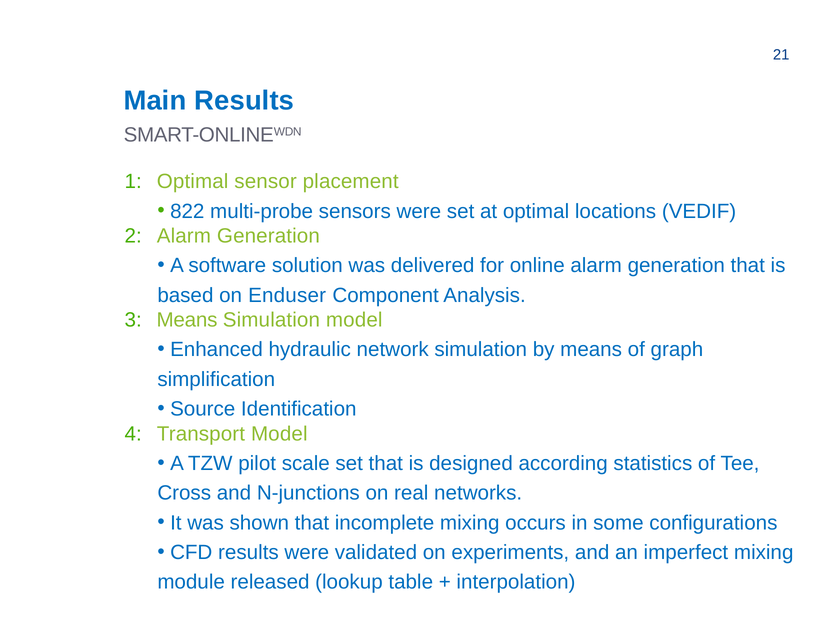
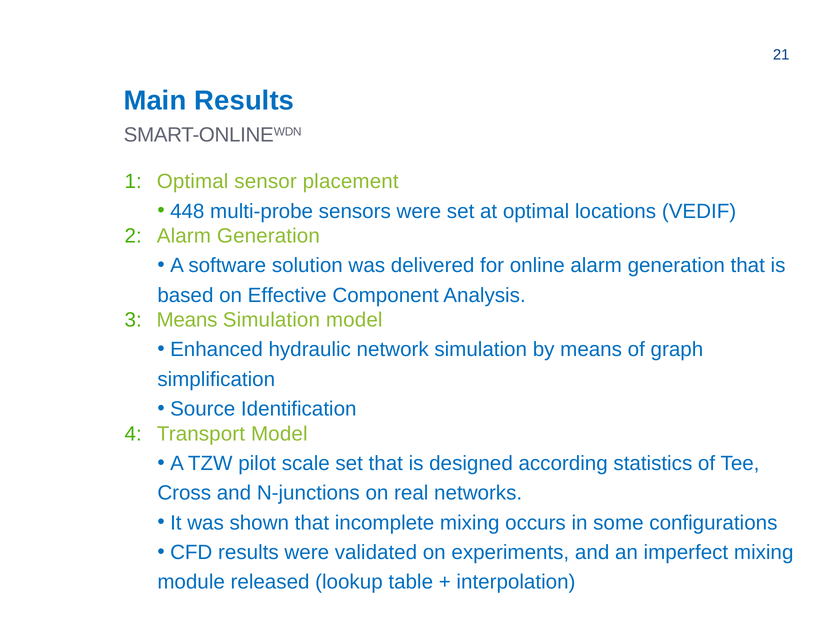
822: 822 -> 448 (187, 211)
Enduser: Enduser -> Effective (287, 295)
